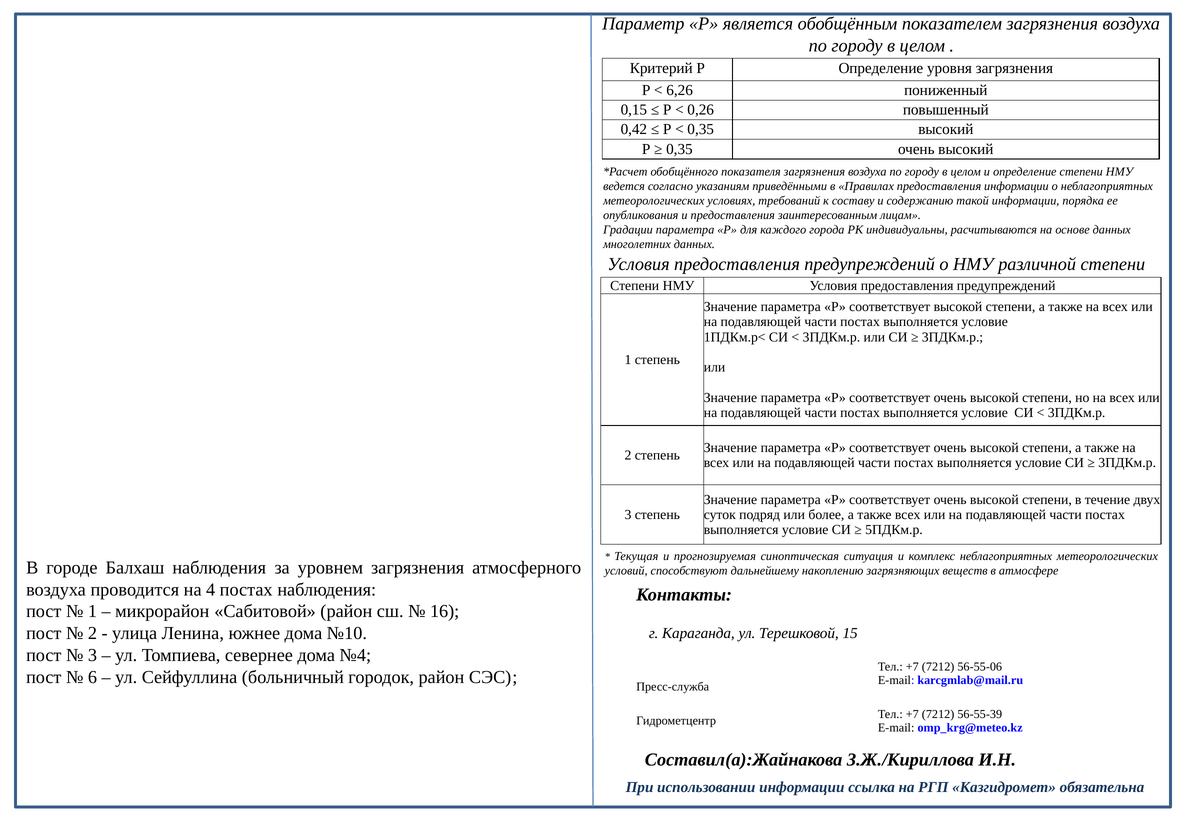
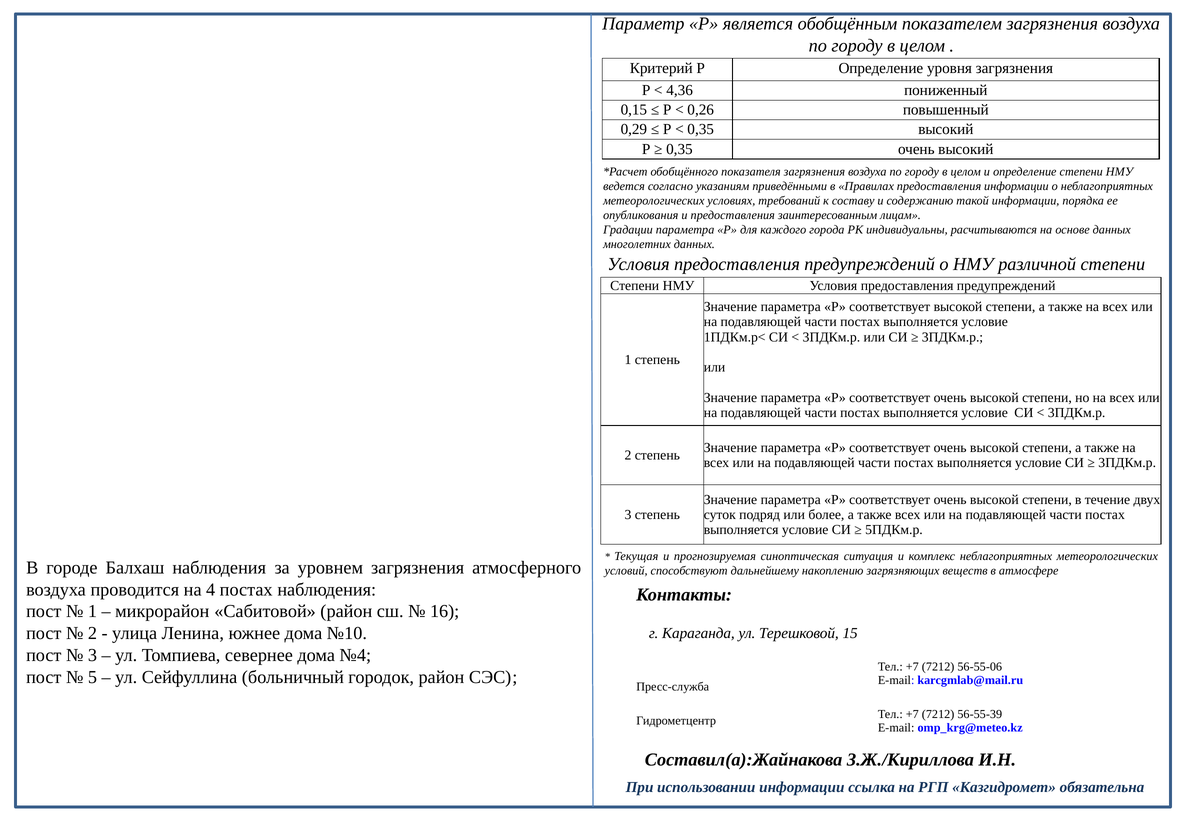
6,26: 6,26 -> 4,36 (680, 90)
0,42: 0,42 -> 0,29 (634, 129)
6: 6 -> 5 (92, 677)
